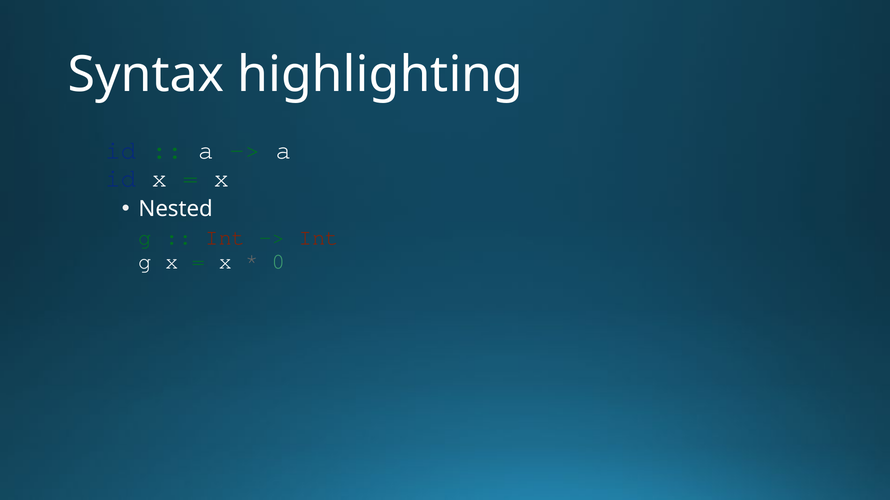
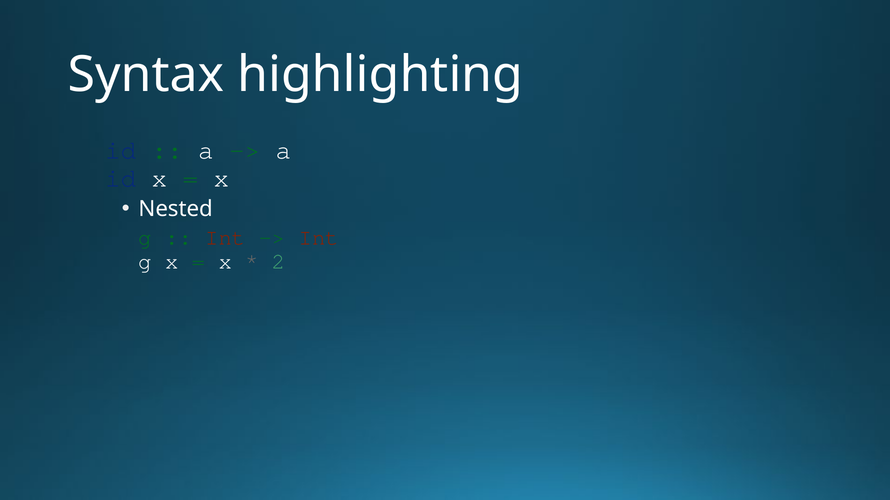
0: 0 -> 2 (279, 262)
